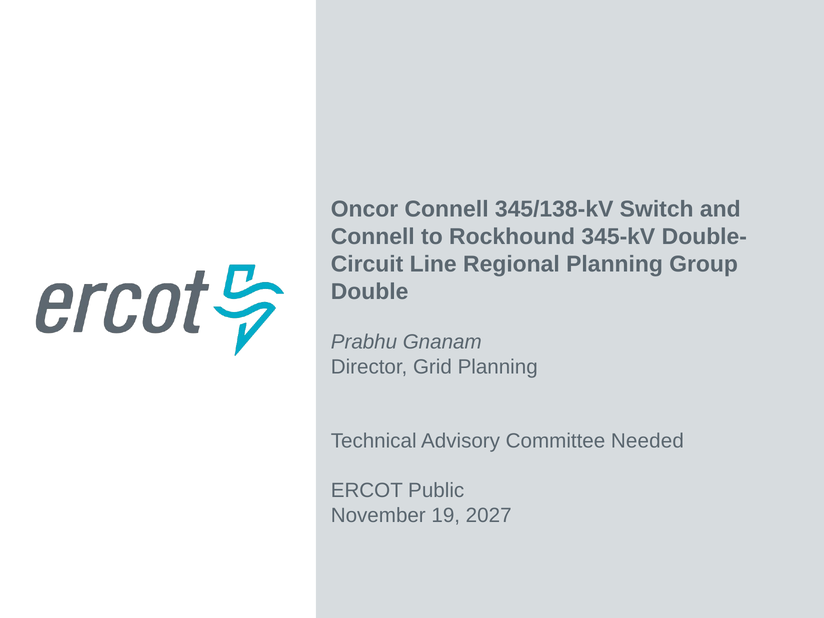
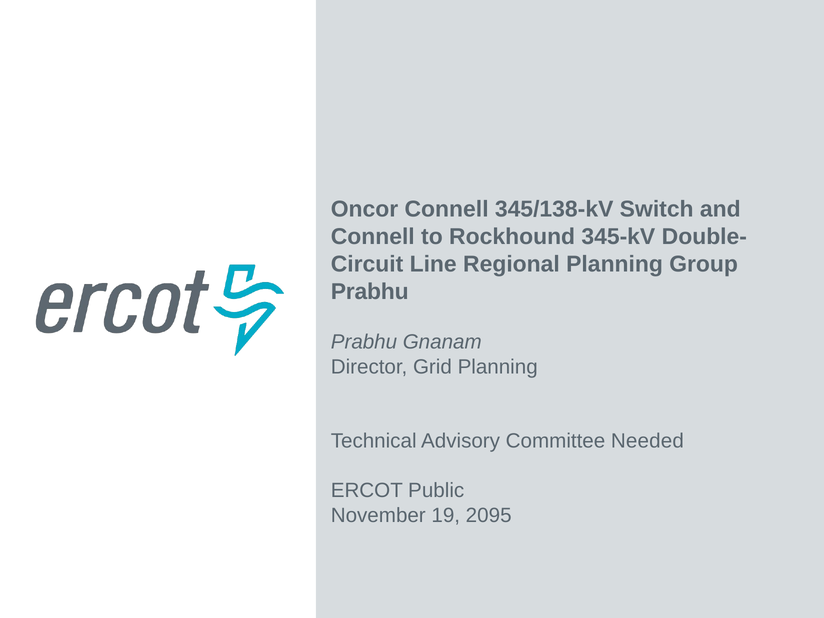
Double: Double -> Prabhu (370, 292)
2027: 2027 -> 2095 (489, 515)
